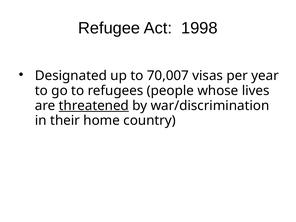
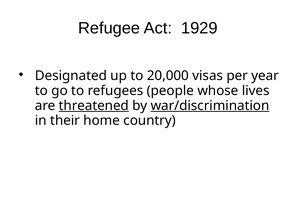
1998: 1998 -> 1929 (199, 28)
70,007: 70,007 -> 20,000 (168, 76)
war/discrimination underline: none -> present (210, 106)
